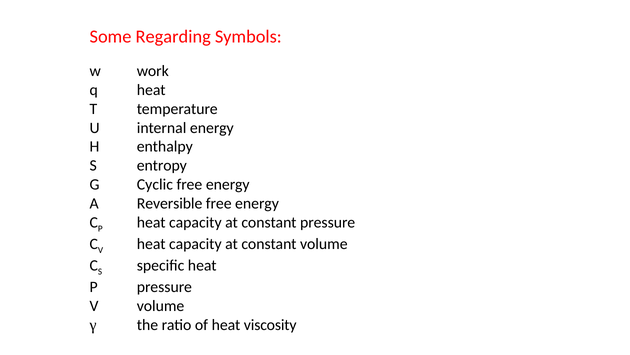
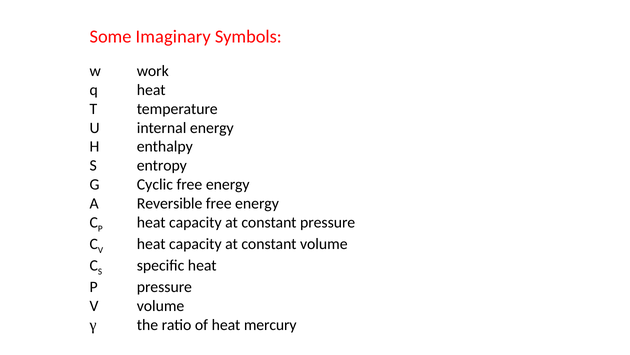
Regarding: Regarding -> Imaginary (173, 36)
viscosity: viscosity -> mercury (270, 324)
